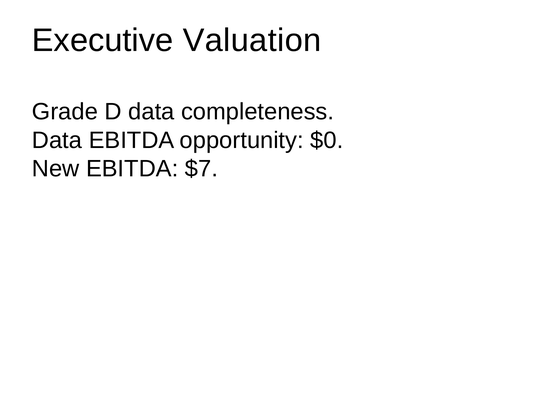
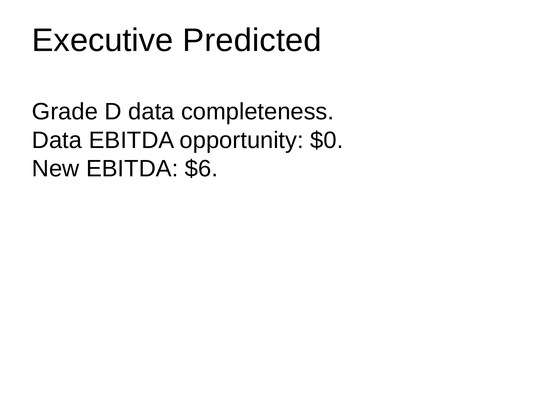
Valuation: Valuation -> Predicted (252, 41)
$7: $7 -> $6 (201, 169)
